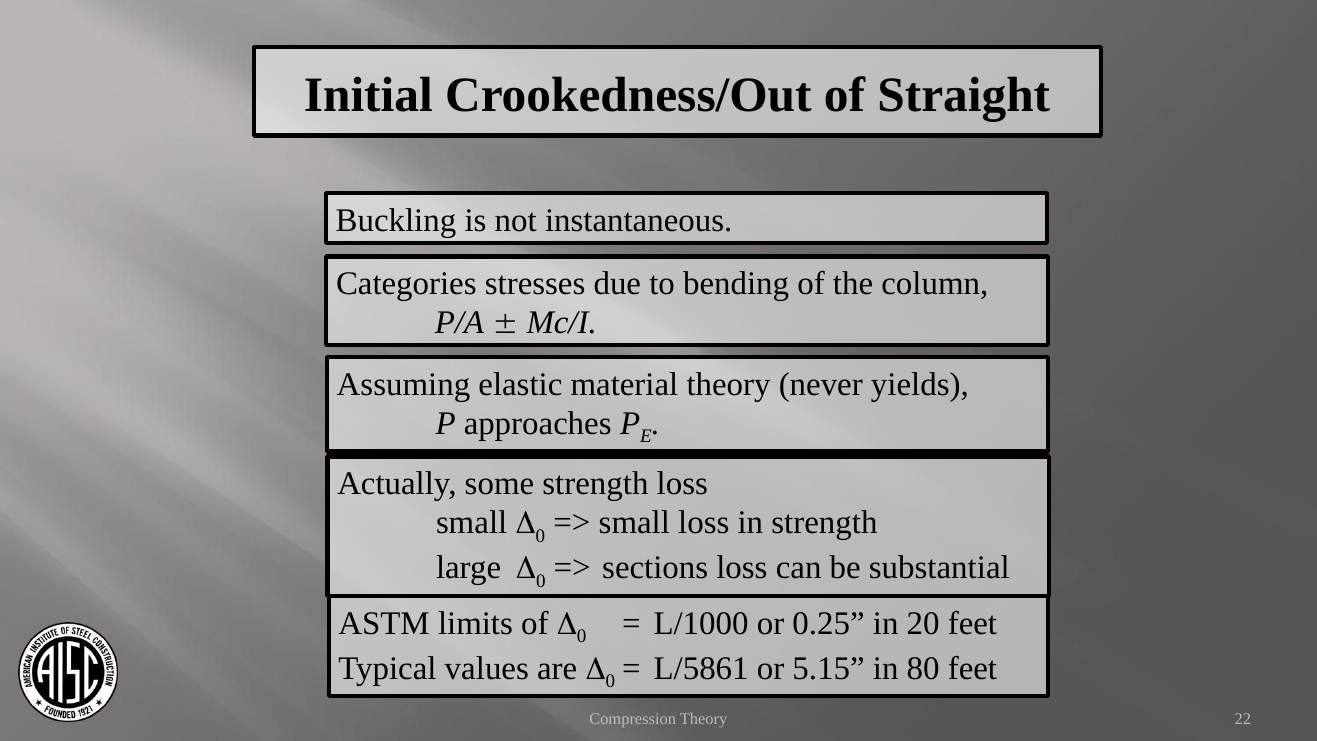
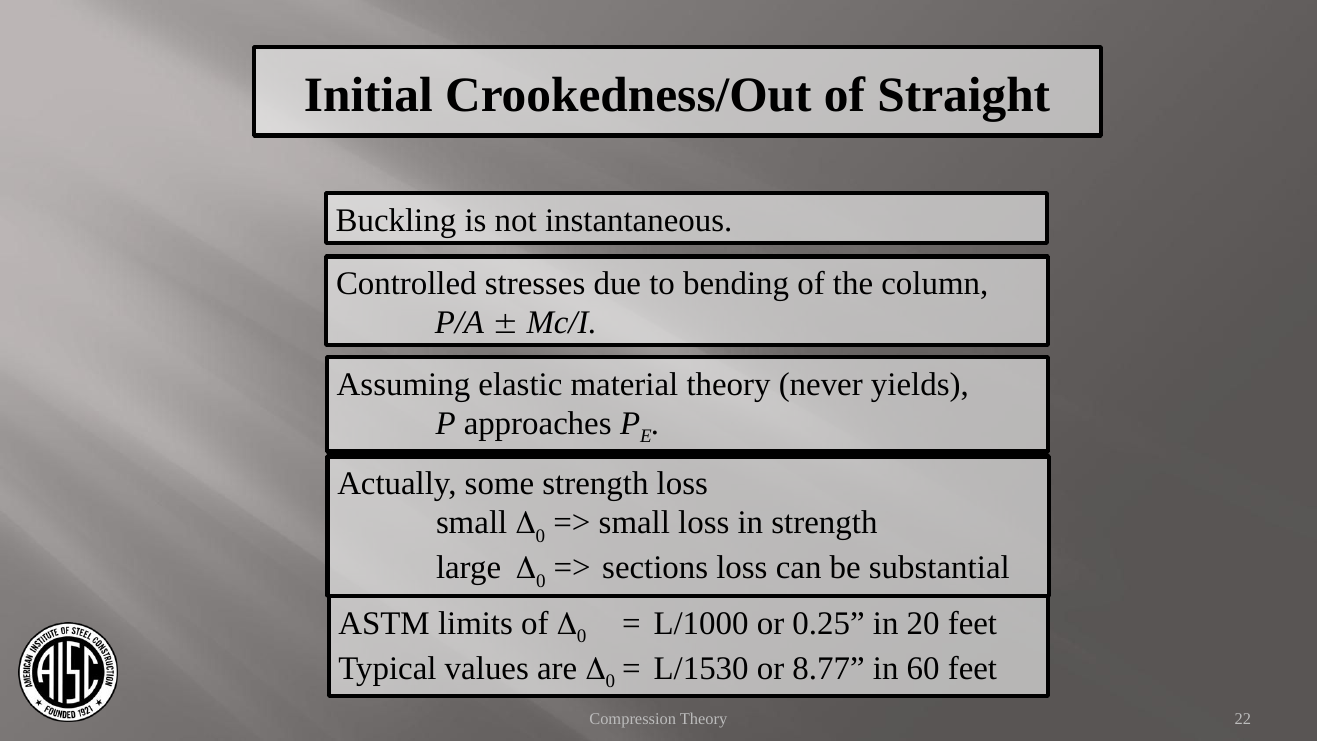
Categories: Categories -> Controlled (406, 283)
L/5861: L/5861 -> L/1530 (701, 668)
5.15: 5.15 -> 8.77 (829, 668)
80: 80 -> 60 (923, 668)
